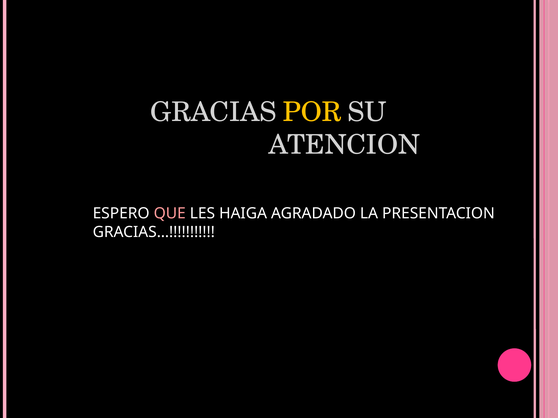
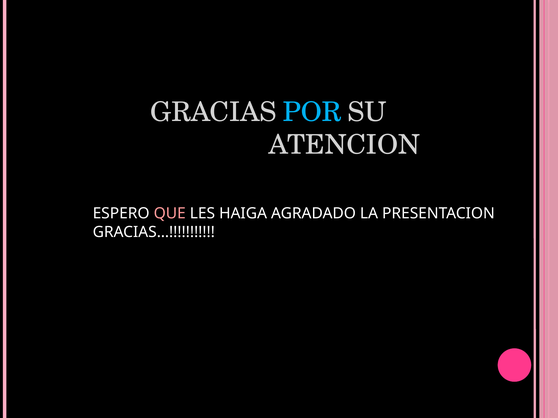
POR colour: yellow -> light blue (312, 112)
